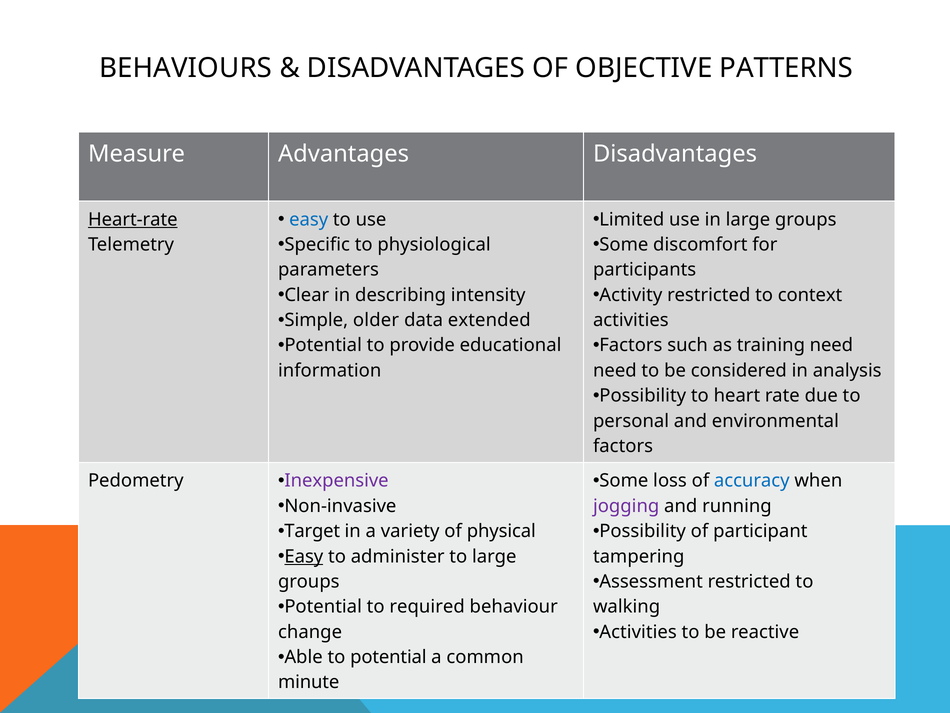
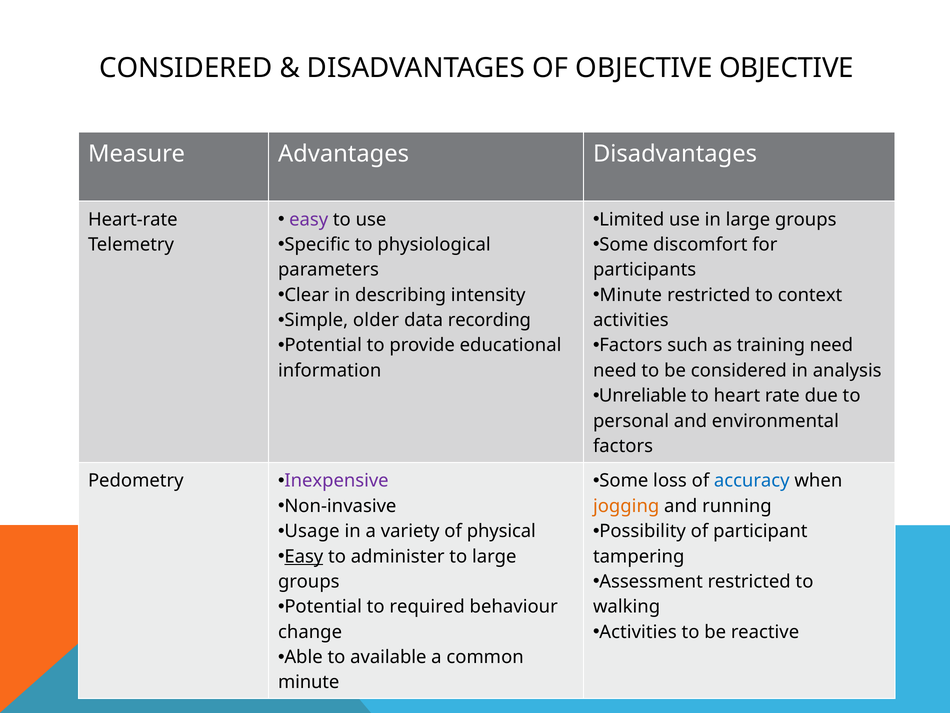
BEHAVIOURS: BEHAVIOURS -> CONSIDERED (186, 68)
OBJECTIVE PATTERNS: PATTERNS -> OBJECTIVE (786, 68)
easy colour: blue -> purple (309, 219)
Heart-rate underline: present -> none (133, 219)
Activity: Activity -> Minute (631, 295)
extended: extended -> recording (489, 320)
Possibility: Possibility -> Unreliable (643, 395)
jogging colour: purple -> orange (626, 506)
Target: Target -> Usage (312, 531)
to potential: potential -> available (388, 657)
